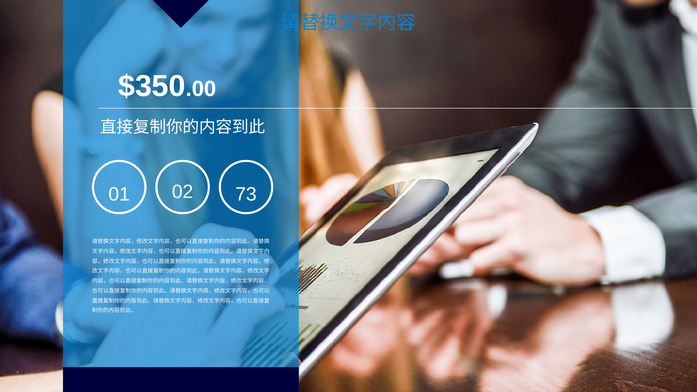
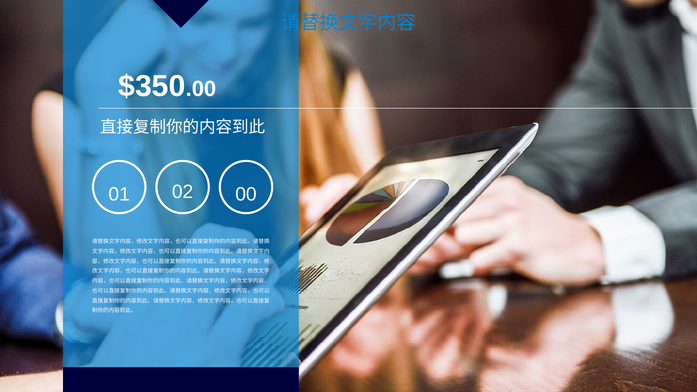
73: 73 -> 00 (246, 194)
